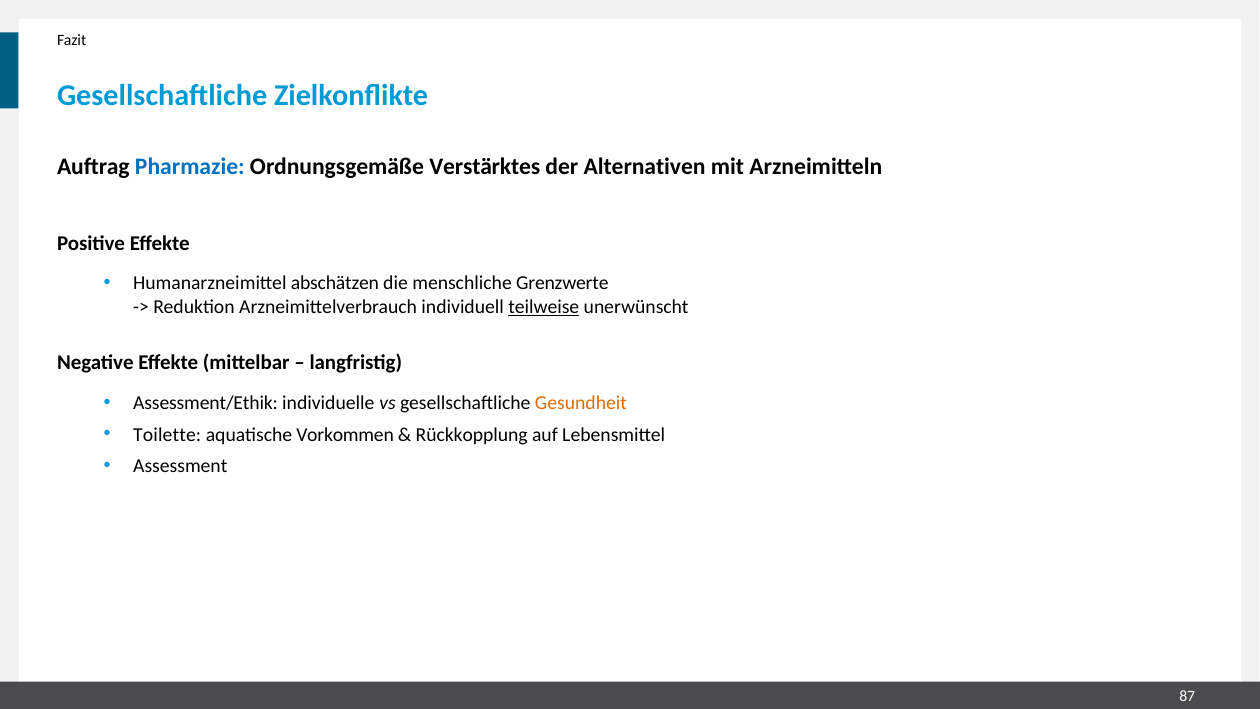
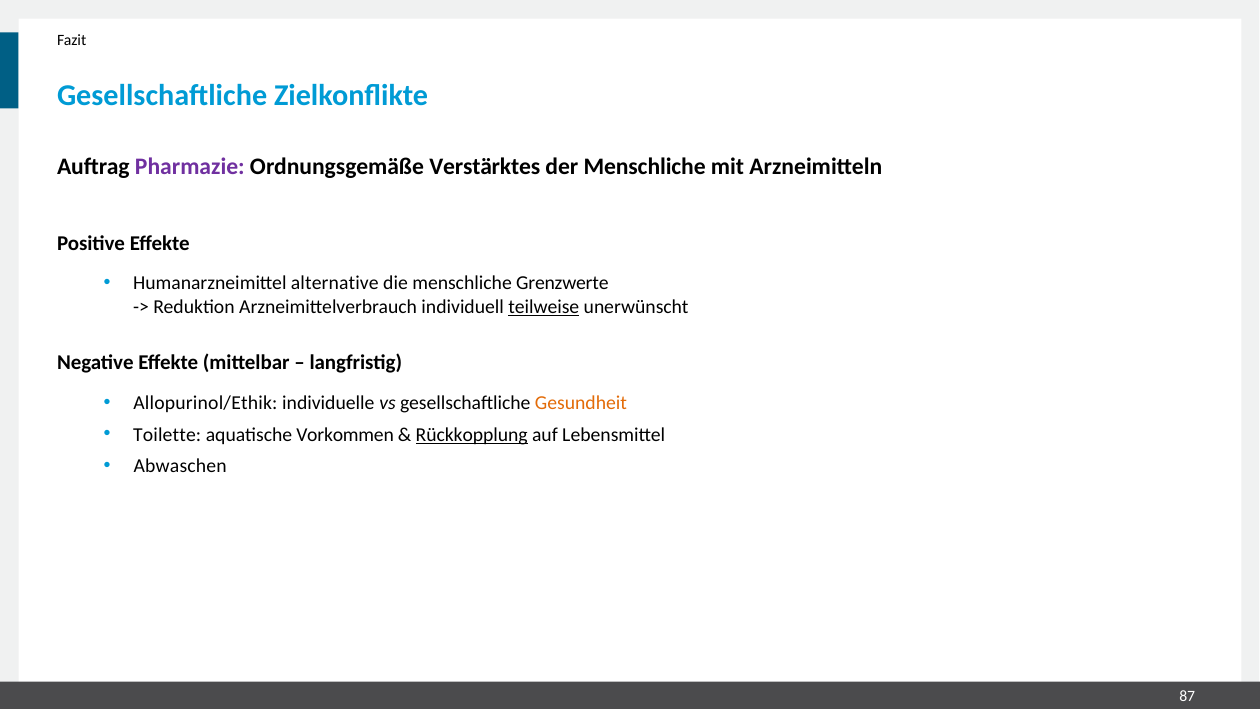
Pharmazie colour: blue -> purple (190, 167)
der Alternativen: Alternativen -> Menschliche (645, 167)
abschätzen: abschätzen -> alternative (335, 283)
Assessment/Ethik: Assessment/Ethik -> Allopurinol/Ethik (205, 403)
Rückkopplung underline: none -> present (472, 434)
Assessment: Assessment -> Abwaschen (180, 466)
